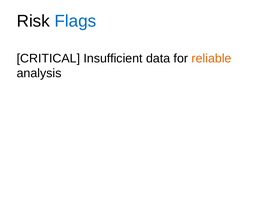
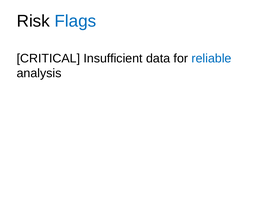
reliable colour: orange -> blue (211, 59)
